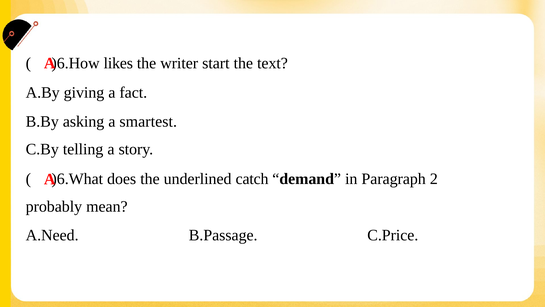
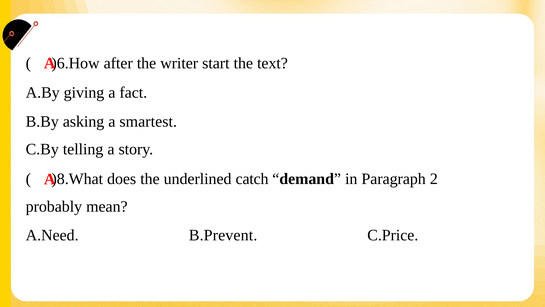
likes: likes -> after (118, 63)
)6.What: )6.What -> )8.What (77, 179)
B.Passage: B.Passage -> B.Prevent (223, 235)
